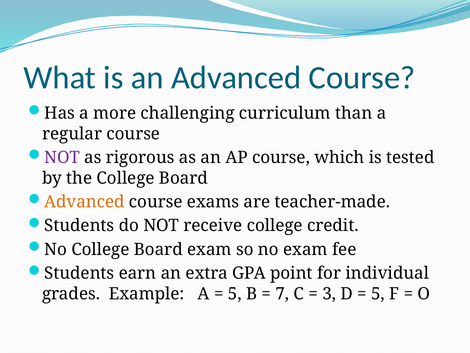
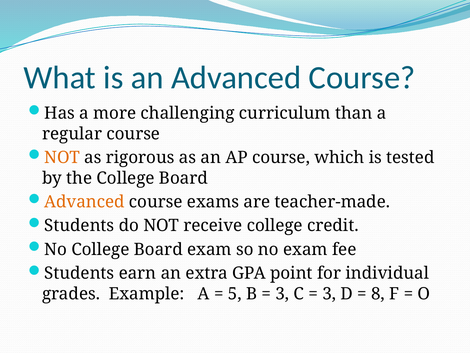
NOT colour: purple -> orange (62, 157)
7: 7 -> 3 (282, 293)
5: 5 -> 8 (378, 293)
